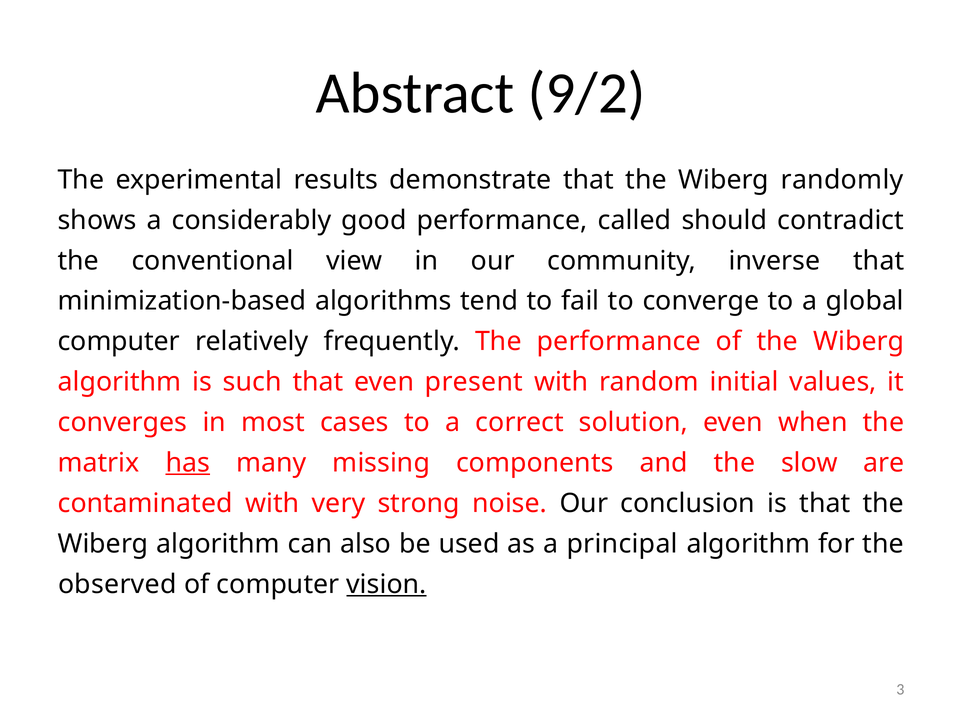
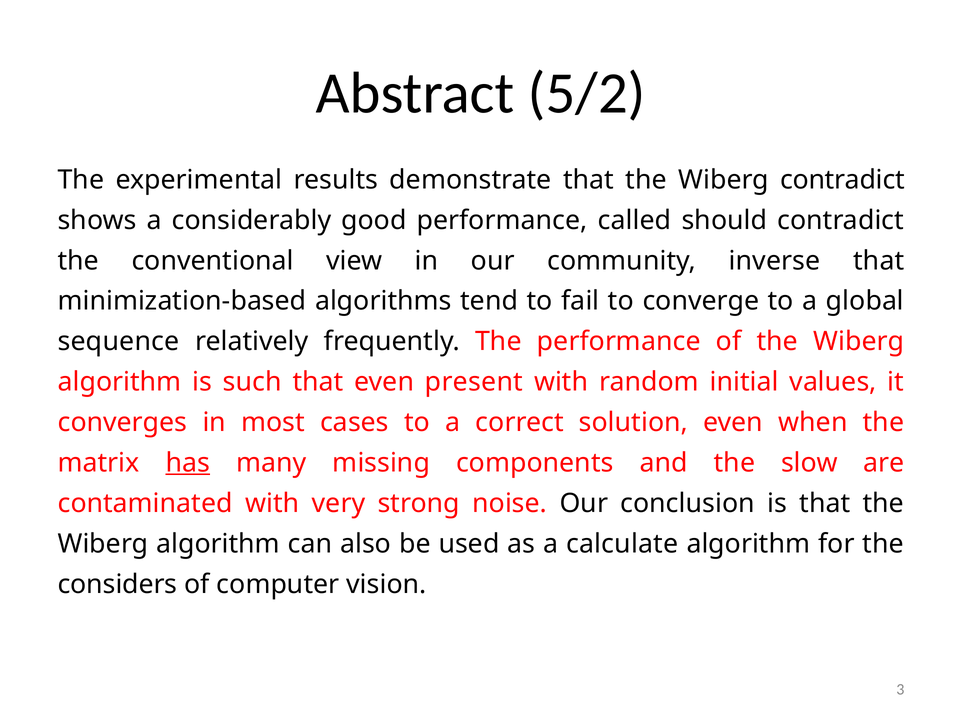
9/2: 9/2 -> 5/2 (587, 93)
Wiberg randomly: randomly -> contradict (842, 180)
computer: computer -> sequence (119, 341)
principal: principal -> calculate (622, 543)
observed: observed -> considers (117, 584)
vision underline: present -> none (386, 584)
